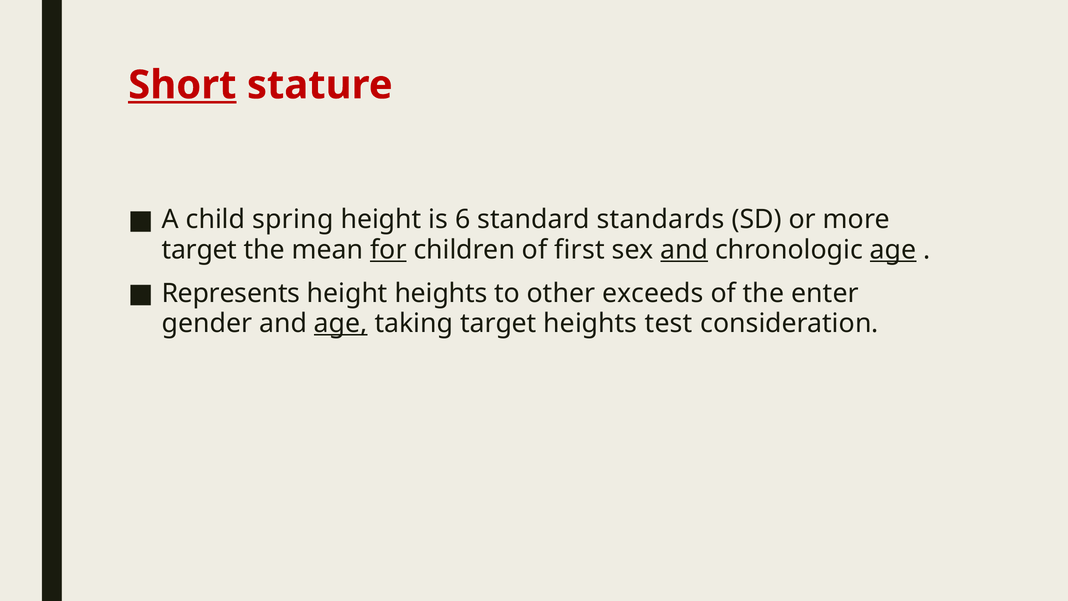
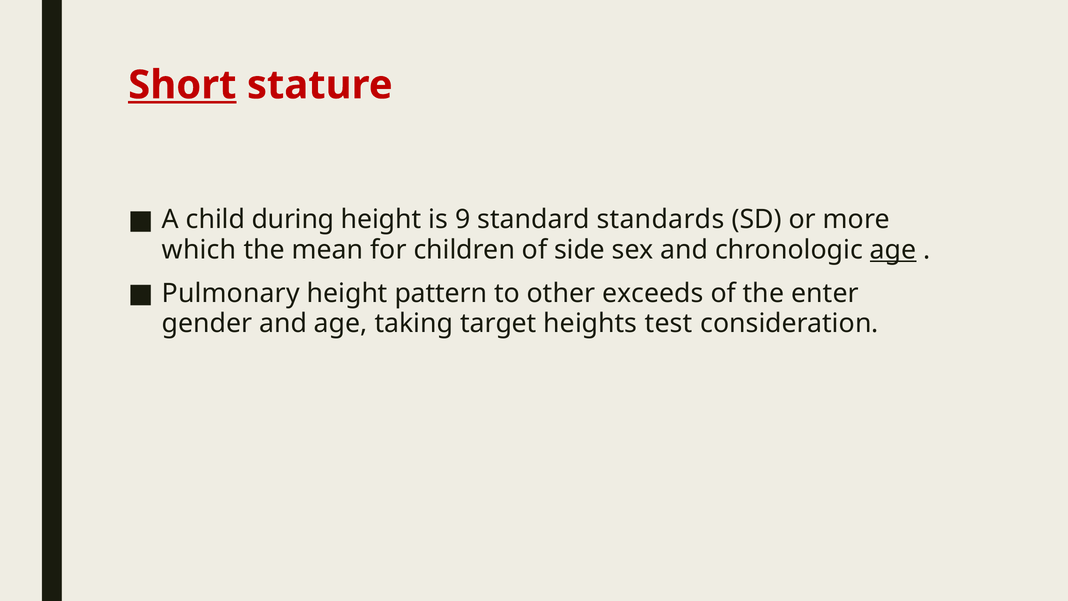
spring: spring -> during (293, 220)
6: 6 -> 9 (463, 220)
target: target -> which (199, 250)
for underline: present -> none (388, 250)
first: first -> side (580, 250)
and underline: present -> none (684, 250)
Represents: Represents -> Pulmonary (231, 293)
height heights: heights -> pattern (441, 293)
age underline: present -> none (341, 323)
